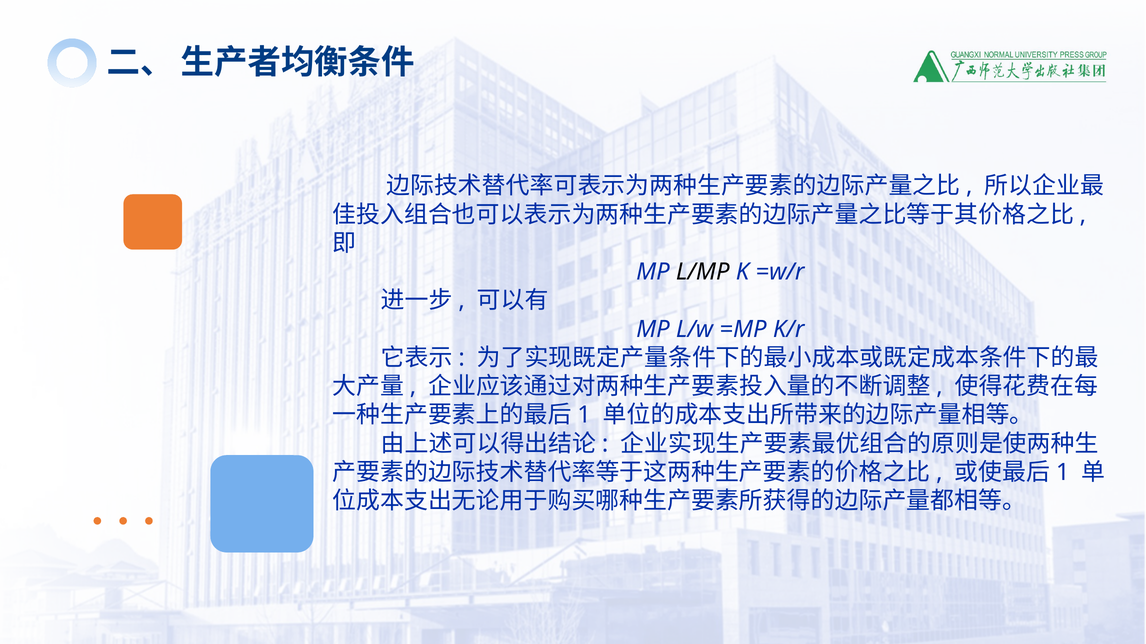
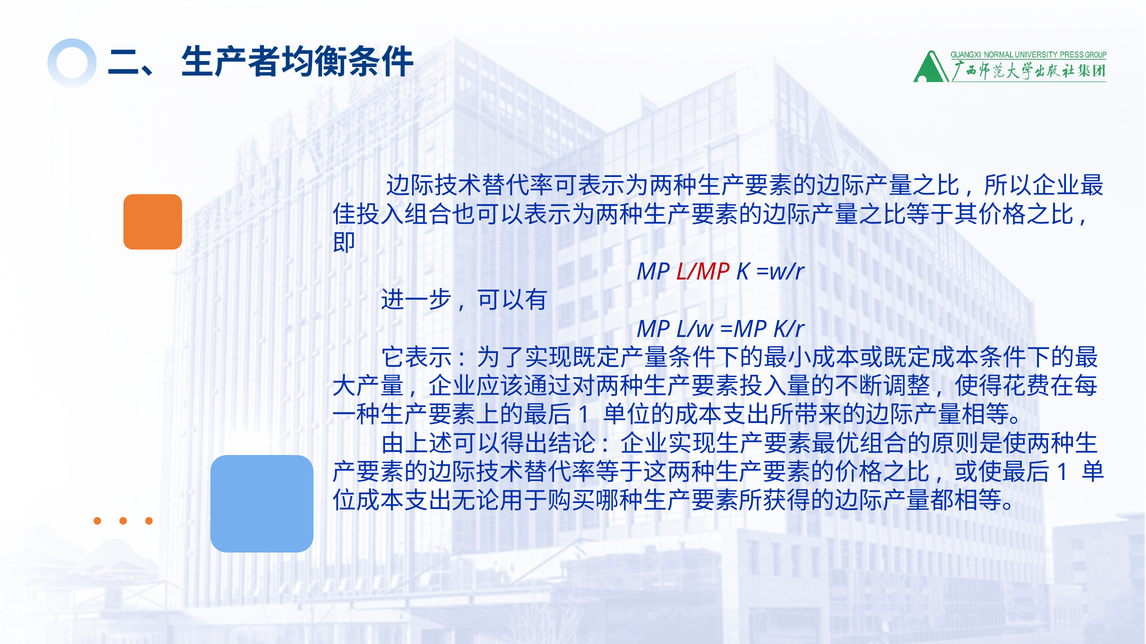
L/MP colour: black -> red (703, 272)
